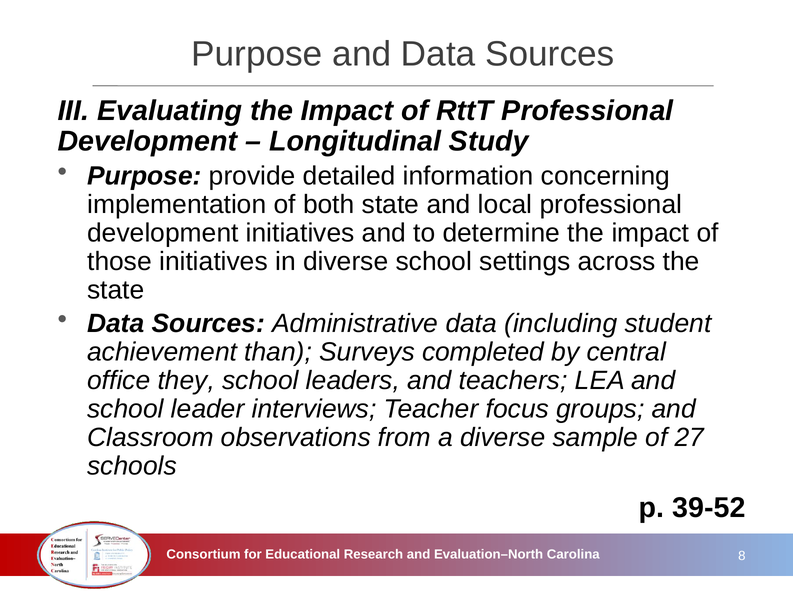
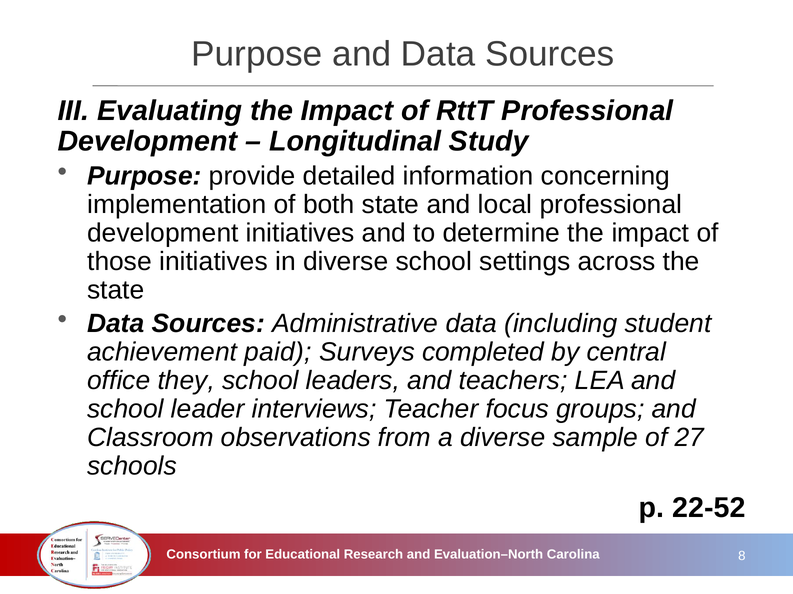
than: than -> paid (278, 353)
39-52: 39-52 -> 22-52 (709, 508)
